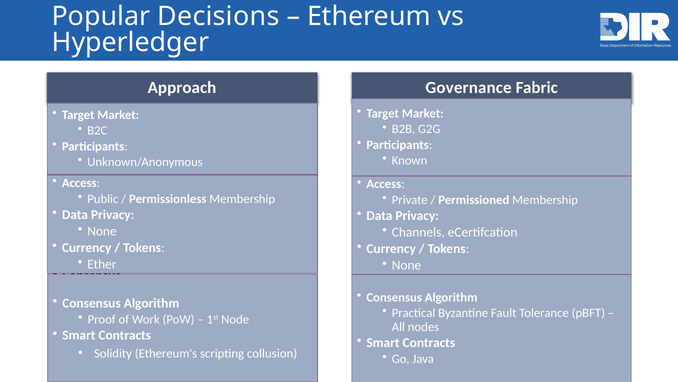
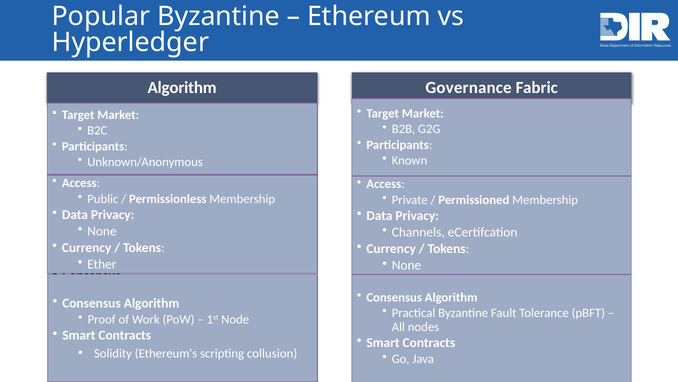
Popular Decisions: Decisions -> Byzantine (219, 16)
Approach: Approach -> Algorithm (182, 87)
